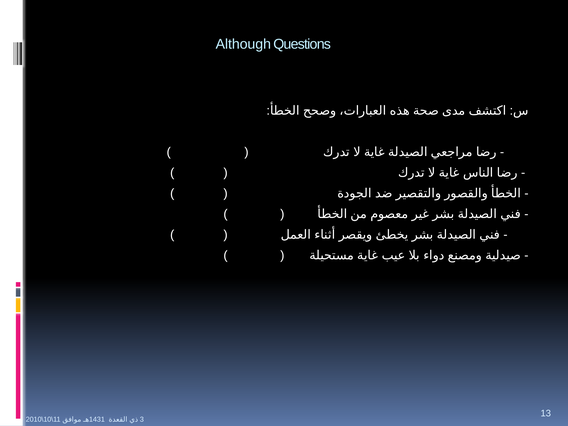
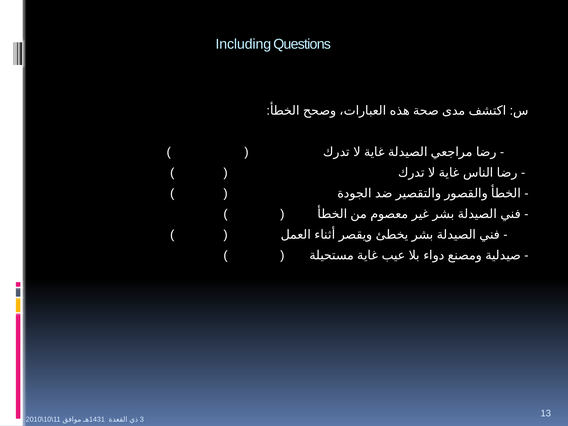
Although: Although -> Including (243, 44)
